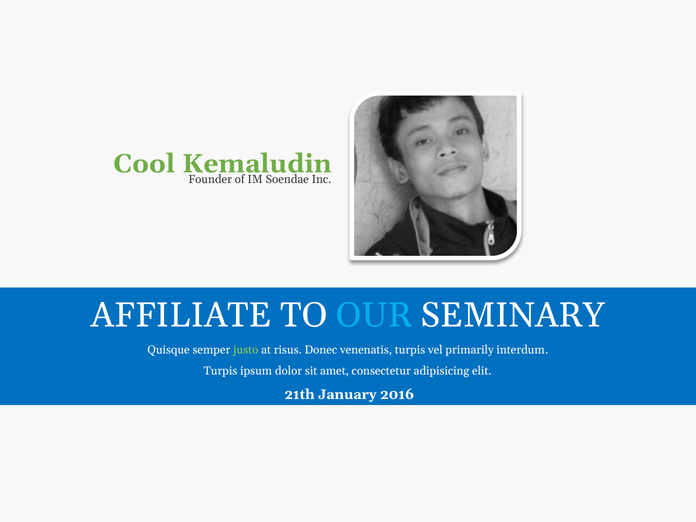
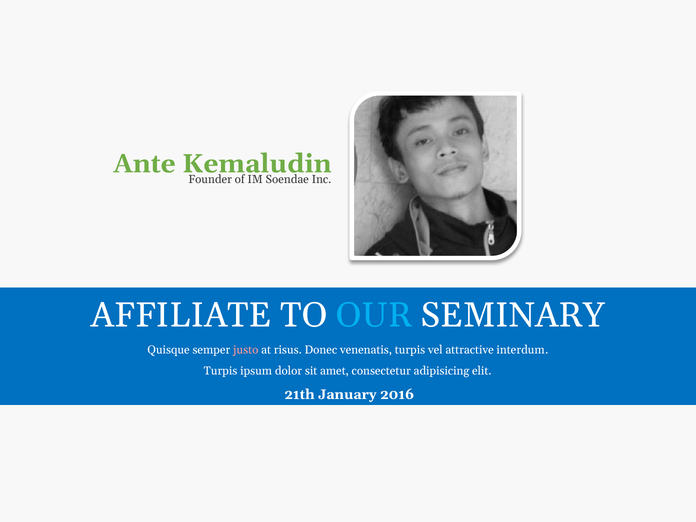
Cool: Cool -> Ante (144, 164)
justo colour: light green -> pink (246, 350)
primarily: primarily -> attractive (470, 350)
